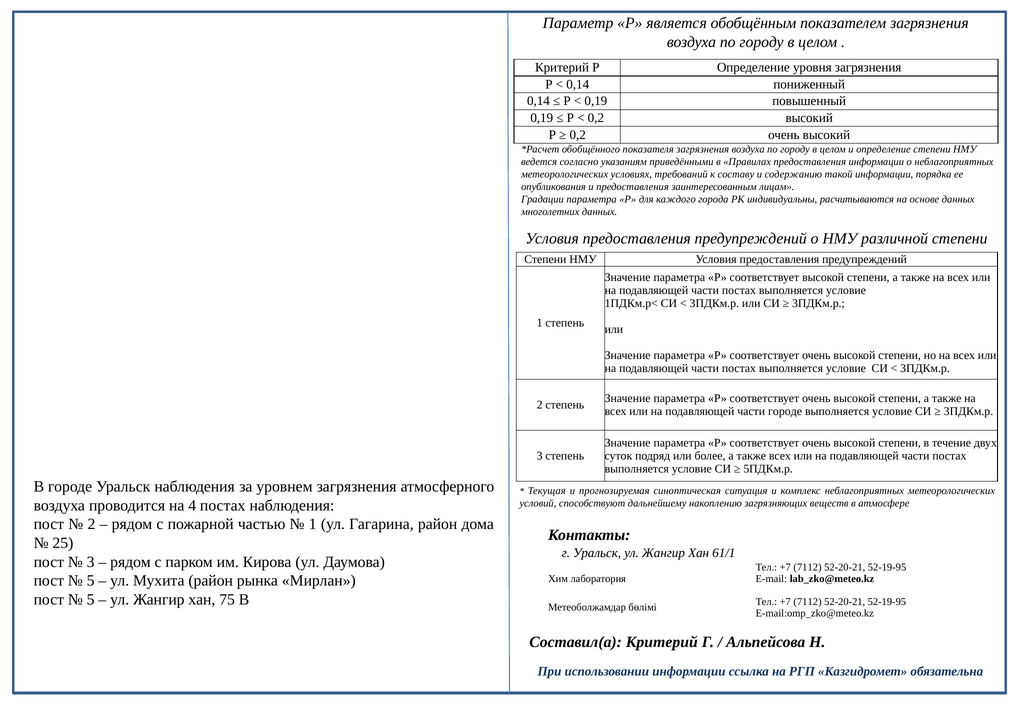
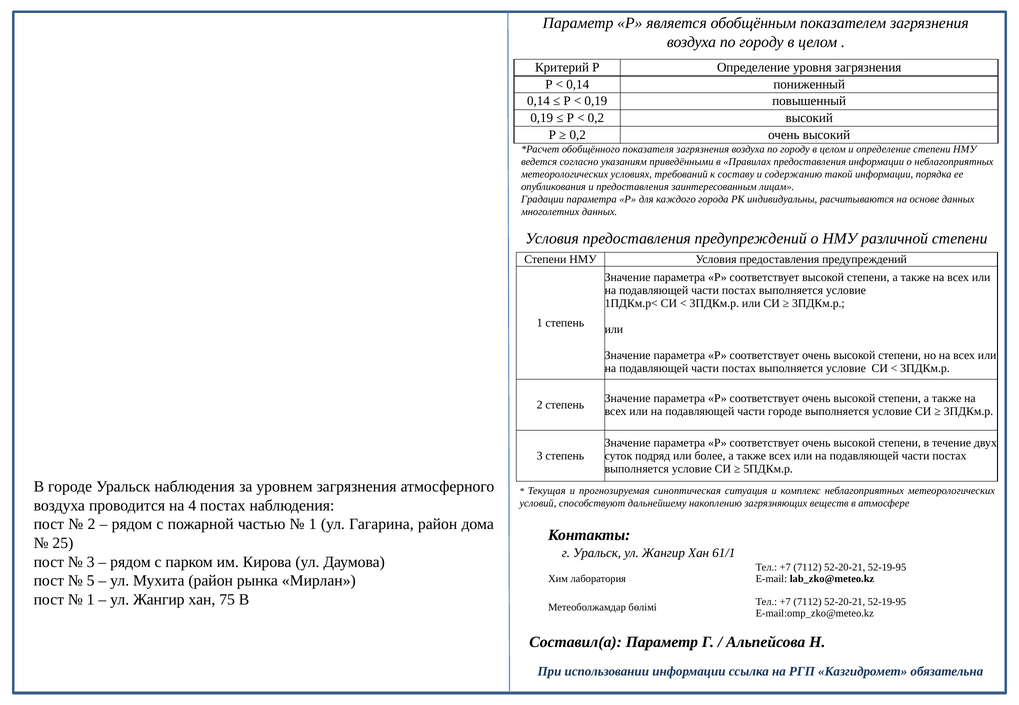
5: 5 -> 1 (91, 600)
Составил(а Критерий: Критерий -> Параметр (662, 643)
